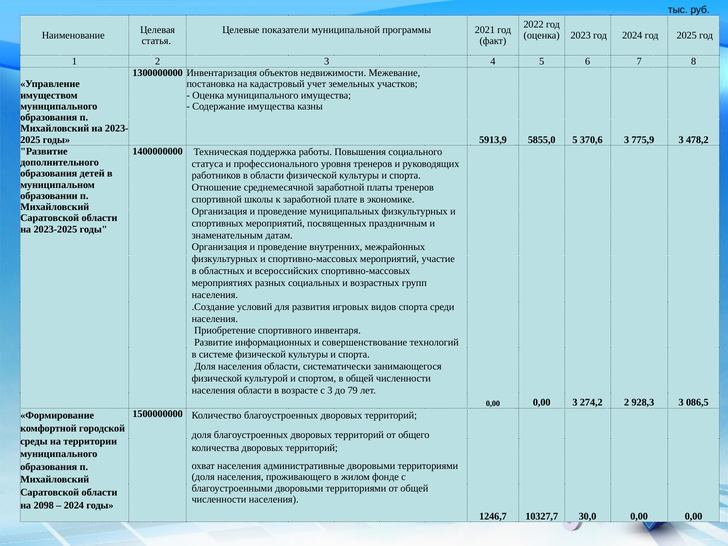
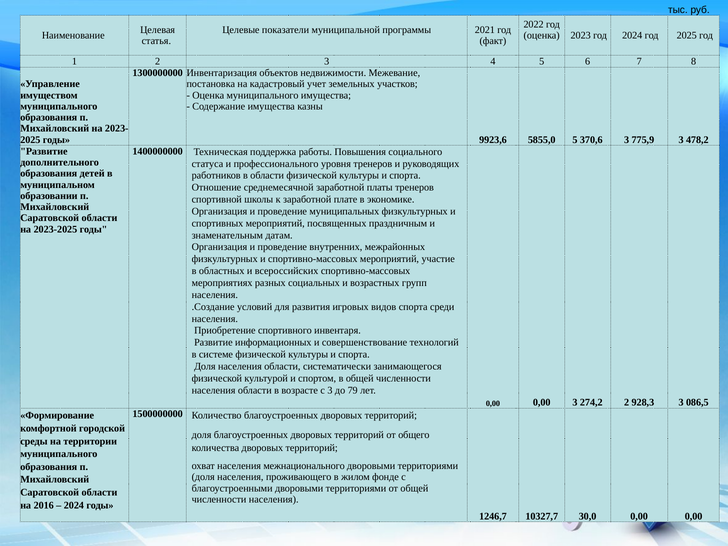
5913,9: 5913,9 -> 9923,6 (493, 140)
административные: административные -> межнационального (304, 466)
2098: 2098 -> 2016 (44, 505)
